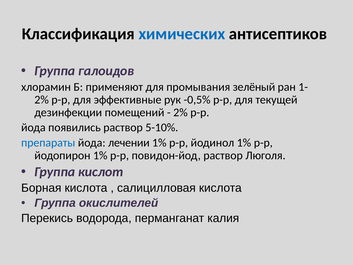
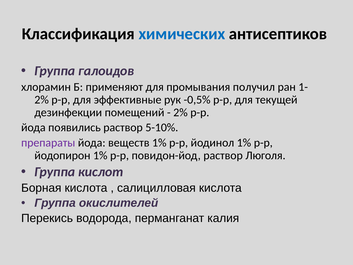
зелёный: зелёный -> получил (254, 87)
препараты colour: blue -> purple (48, 143)
лечении: лечении -> веществ (129, 143)
